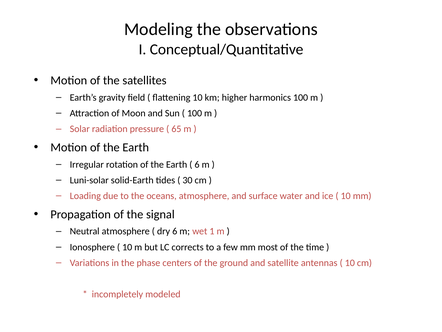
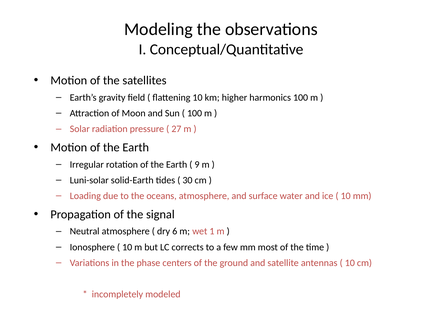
65: 65 -> 27 (176, 129)
6: 6 -> 9 (197, 164)
